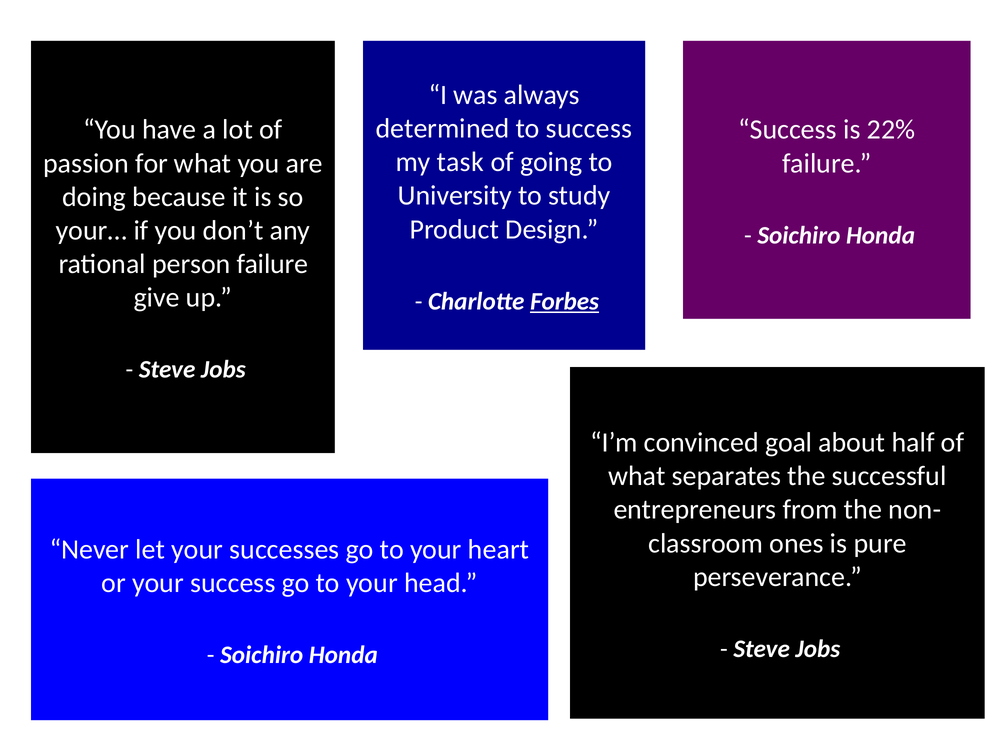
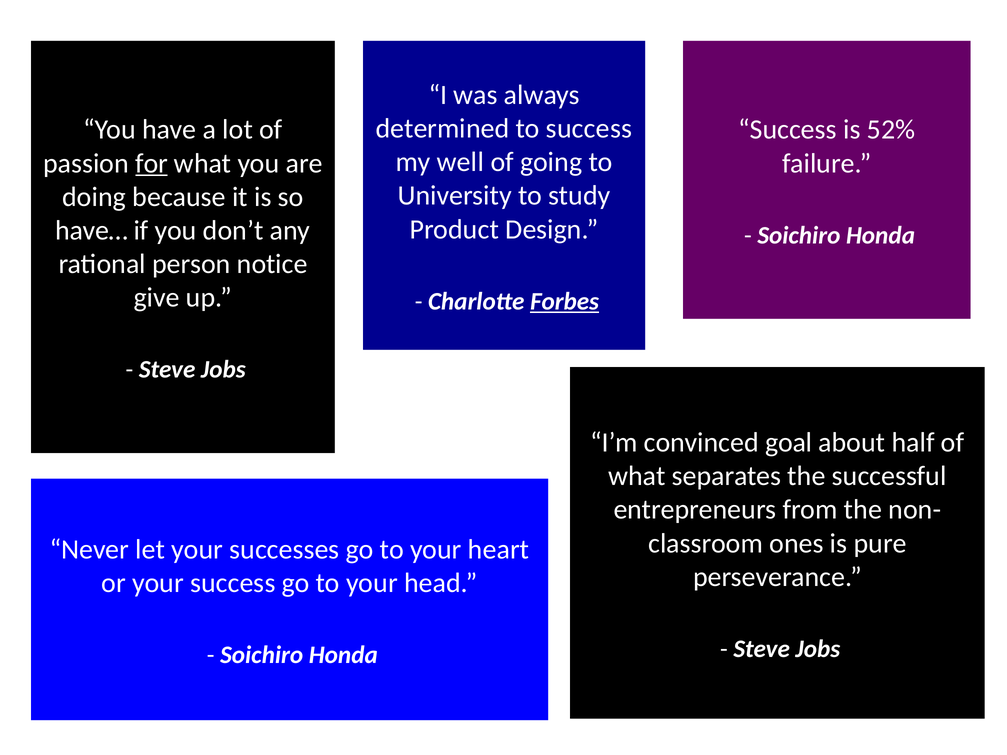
22%: 22% -> 52% (891, 130)
task: task -> well (460, 162)
for underline: none -> present (152, 163)
your…: your… -> have… (92, 231)
person failure: failure -> notice (272, 264)
